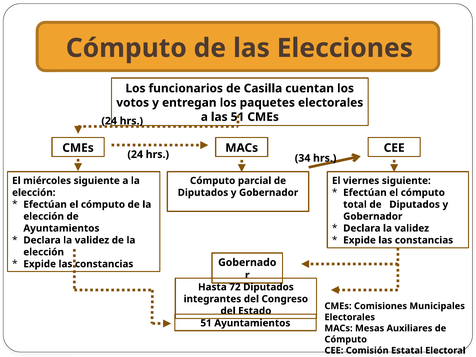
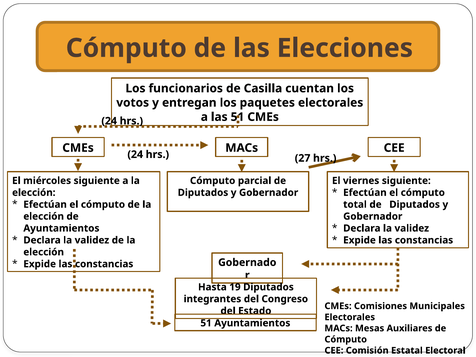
34: 34 -> 27 (303, 158)
72: 72 -> 19 (235, 287)
